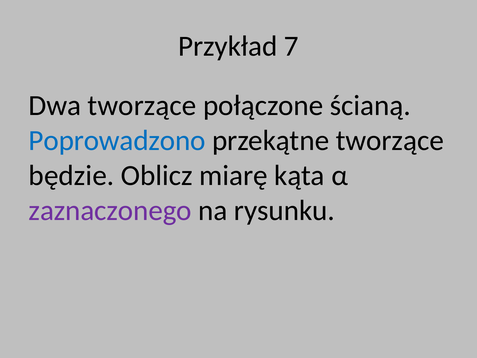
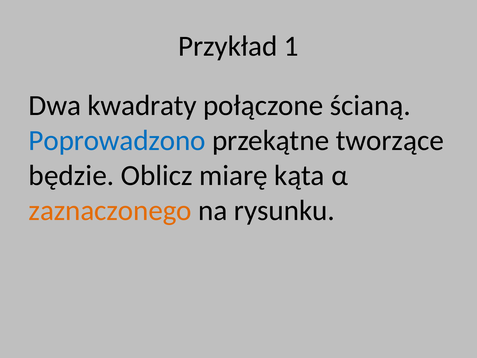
7: 7 -> 1 (291, 46)
Dwa tworzące: tworzące -> kwadraty (142, 105)
zaznaczonego colour: purple -> orange (110, 210)
